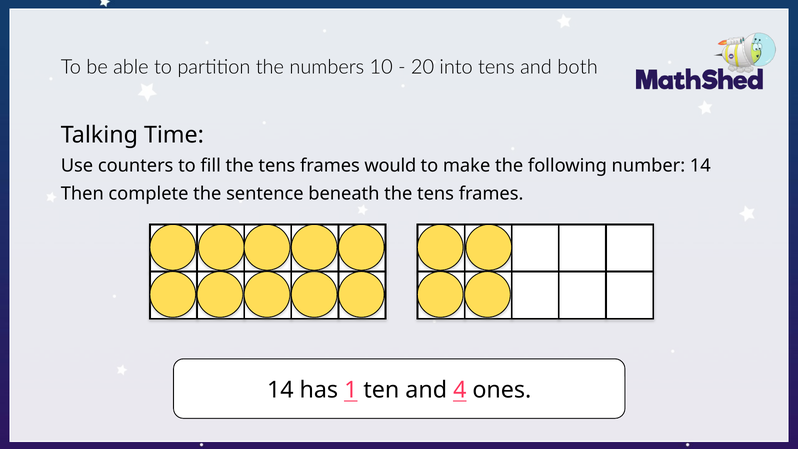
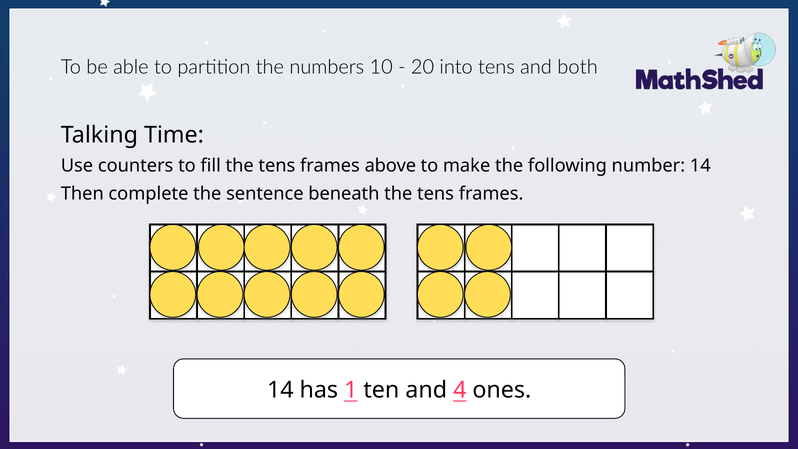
would: would -> above (390, 166)
